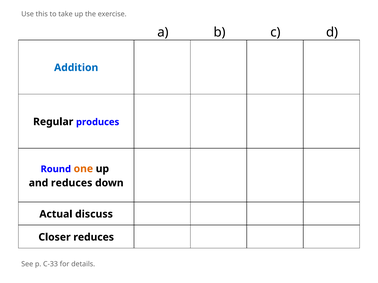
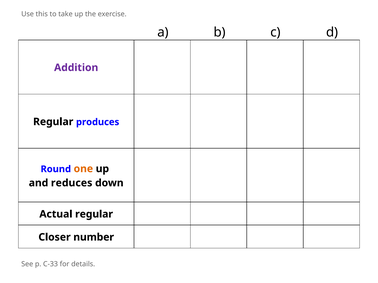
Addition colour: blue -> purple (76, 68)
Actual discuss: discuss -> regular (94, 214)
Closer reduces: reduces -> number (94, 238)
